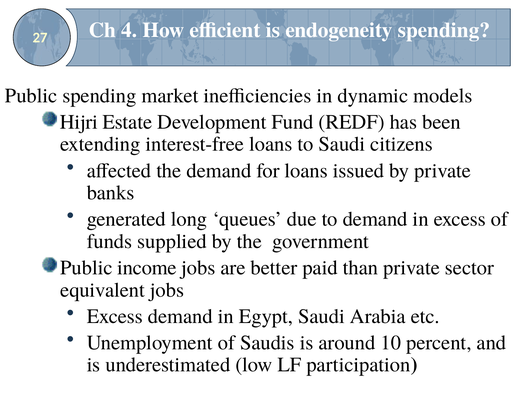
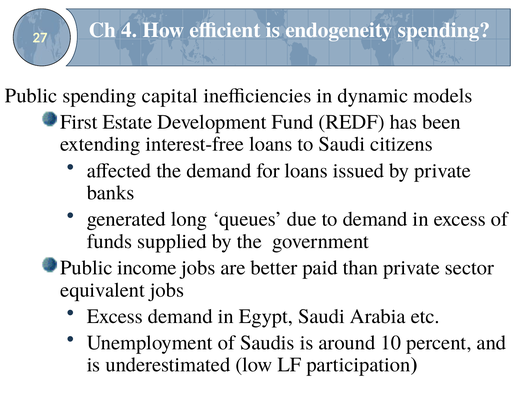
market: market -> capital (170, 96)
Hijri: Hijri -> First (79, 122)
